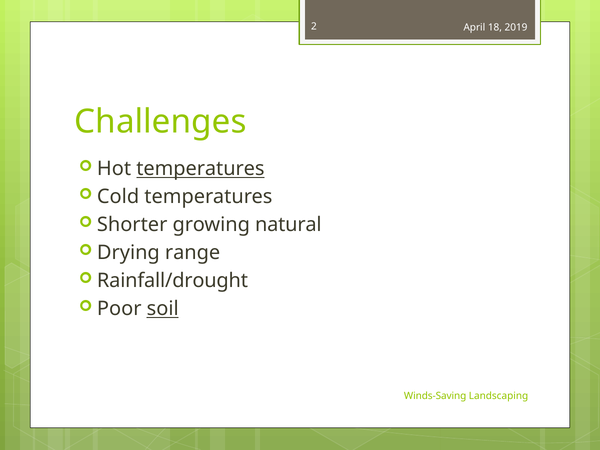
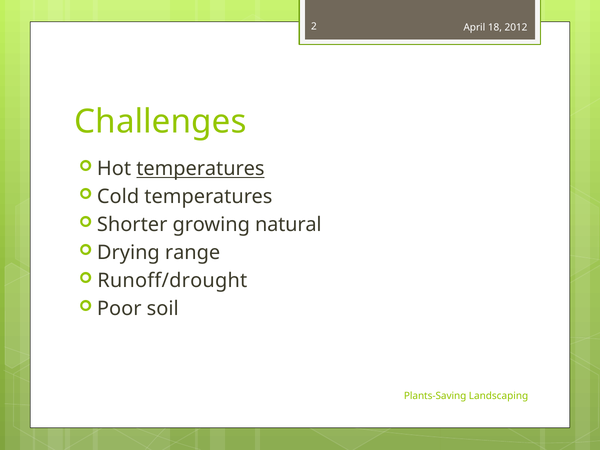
2019: 2019 -> 2012 (516, 27)
Rainfall/drought: Rainfall/drought -> Runoff/drought (172, 281)
soil underline: present -> none (163, 309)
Winds-Saving: Winds-Saving -> Plants-Saving (435, 396)
